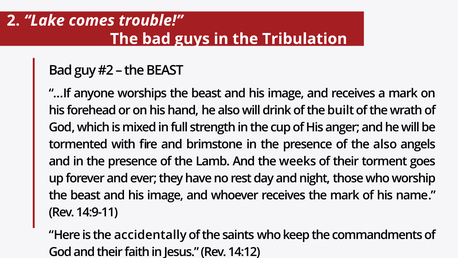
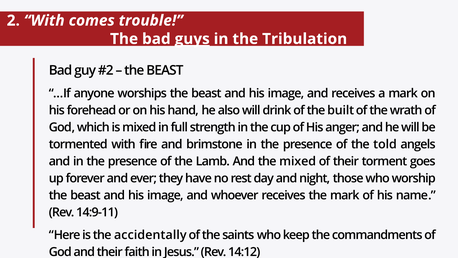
2 Lake: Lake -> With (44, 21)
guys underline: none -> present (192, 39)
the also: also -> told (385, 145)
the weeks: weeks -> mixed (298, 162)
